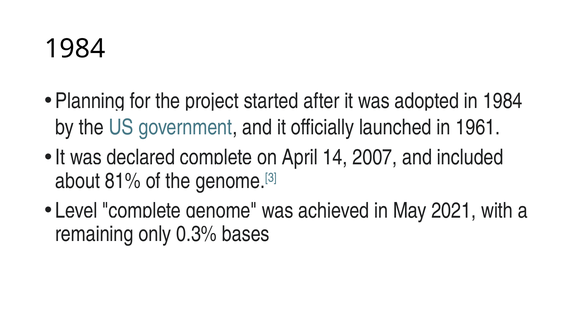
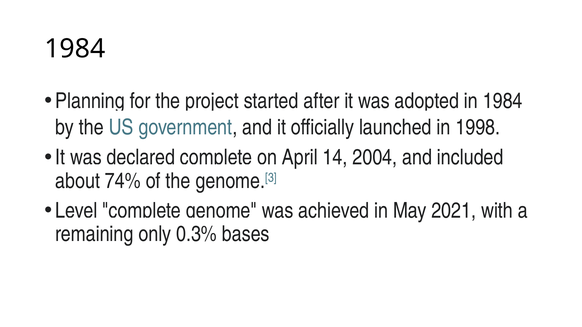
1961: 1961 -> 1998 (478, 127)
2007: 2007 -> 2004 (375, 158)
81%: 81% -> 74% (123, 181)
